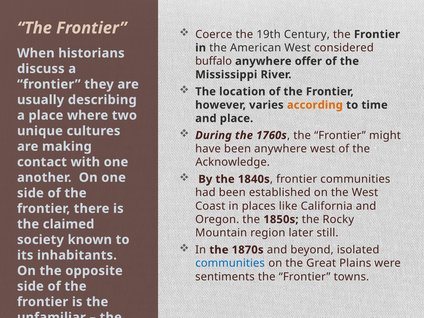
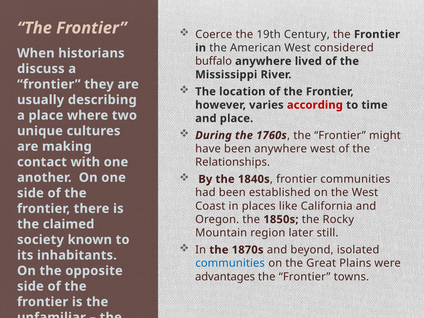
offer: offer -> lived (308, 61)
according colour: orange -> red (315, 105)
Acknowledge: Acknowledge -> Relationships (233, 162)
sentiments: sentiments -> advantages (225, 277)
